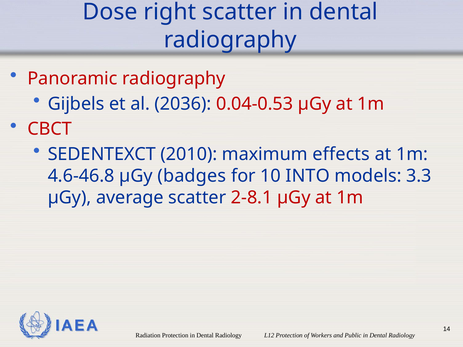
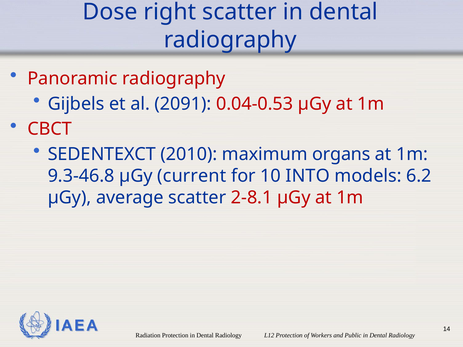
2036: 2036 -> 2091 (183, 104)
effects: effects -> organs (341, 154)
4.6-46.8: 4.6-46.8 -> 9.3-46.8 (81, 176)
badges: badges -> current (192, 176)
3.3: 3.3 -> 6.2 (419, 176)
